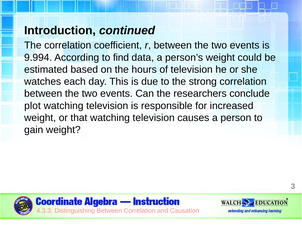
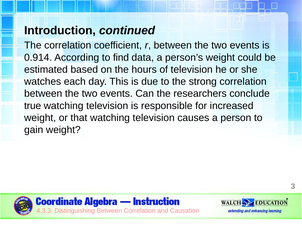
9.994: 9.994 -> 0.914 (38, 58)
plot: plot -> true (33, 106)
